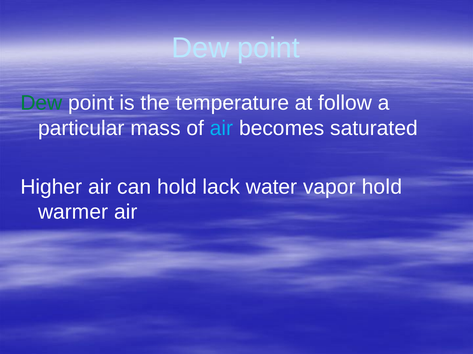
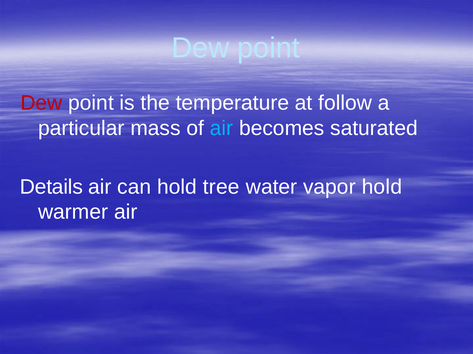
Dew colour: green -> red (41, 103)
Higher: Higher -> Details (51, 187)
lack: lack -> tree (221, 187)
